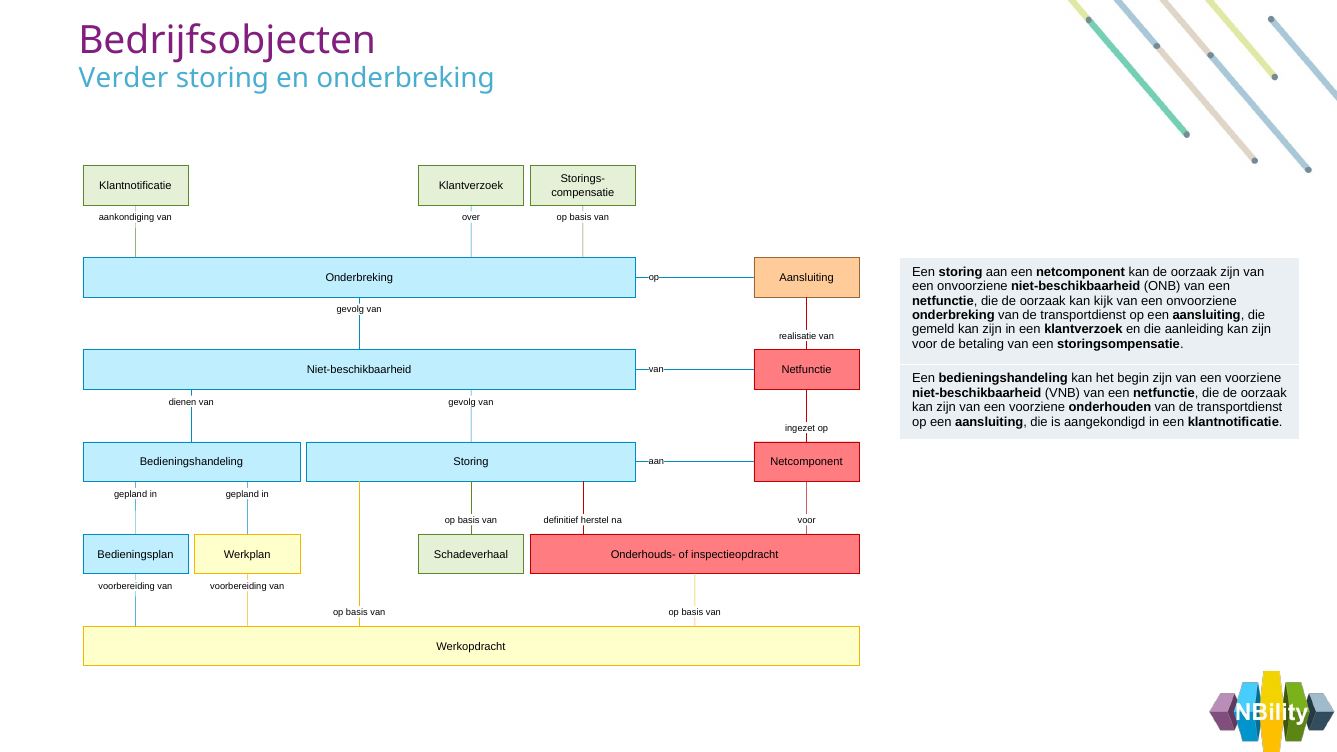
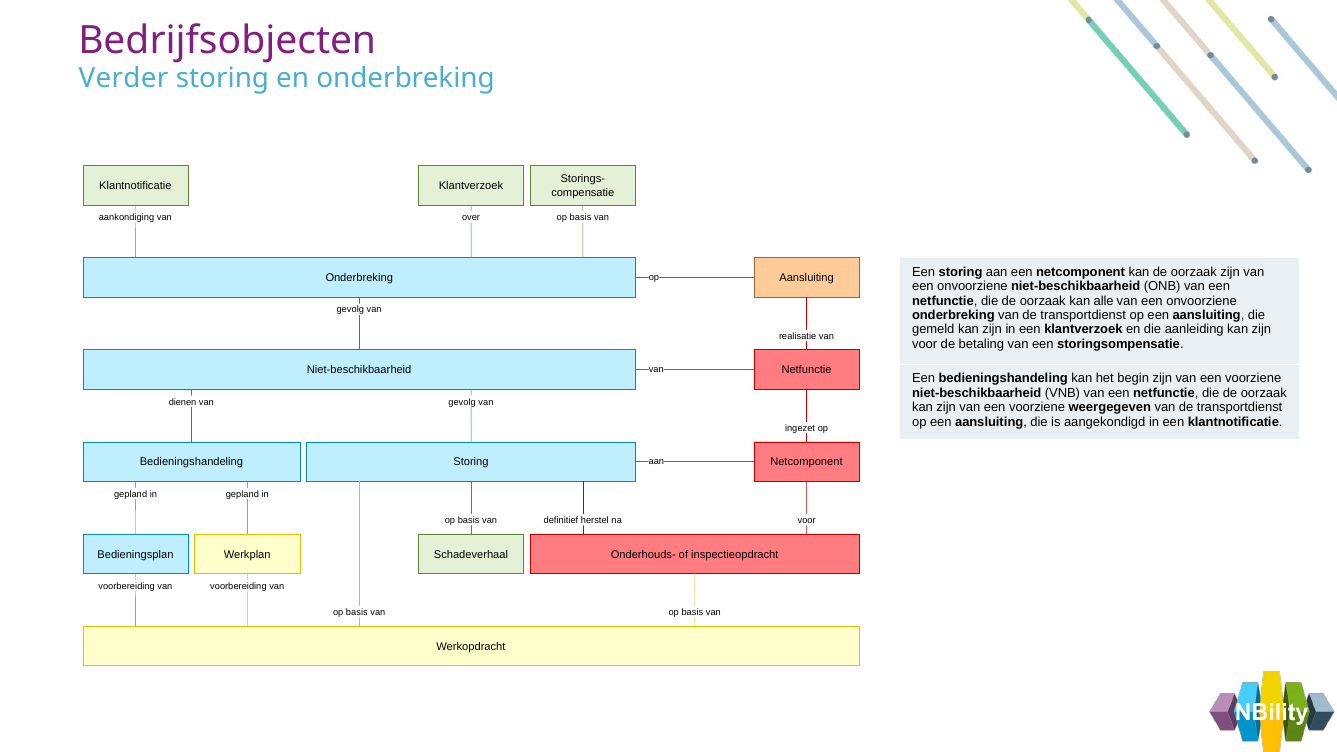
kijk: kijk -> alle (1104, 301)
onderhouden: onderhouden -> weergegeven (1110, 408)
